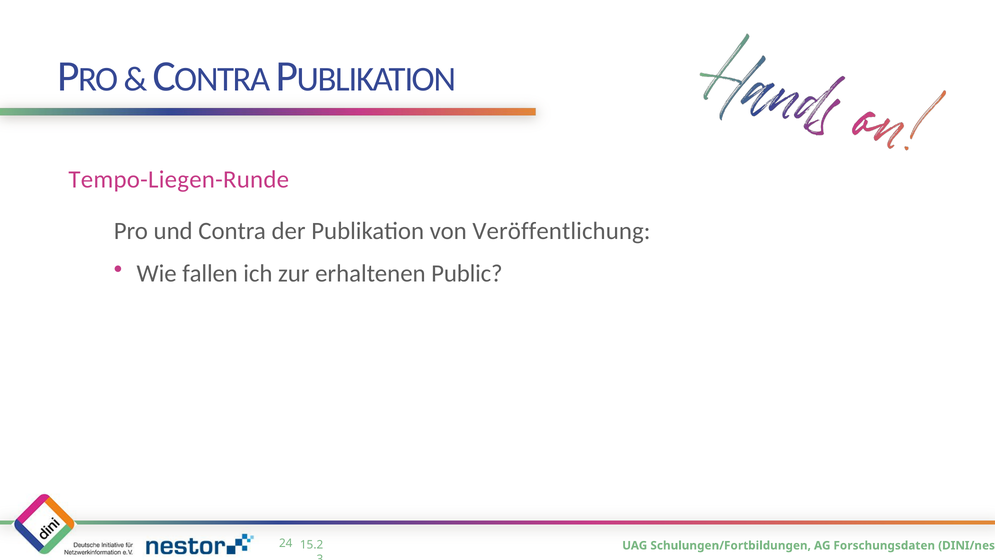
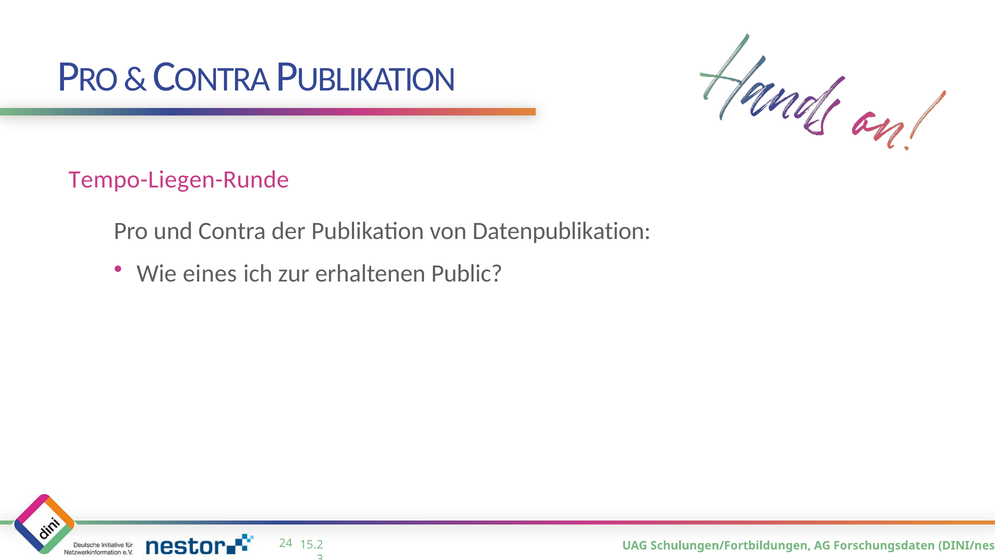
Veröffentlichung: Veröffentlichung -> Datenpublikation (562, 231)
fallen: fallen -> eines (210, 273)
